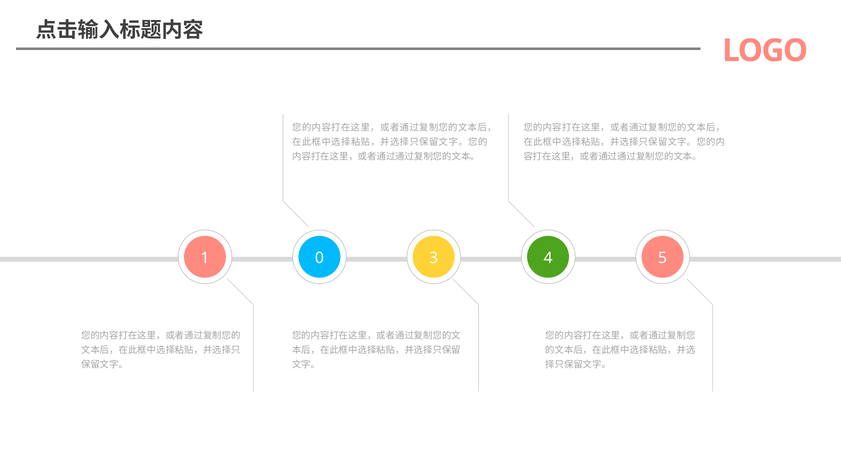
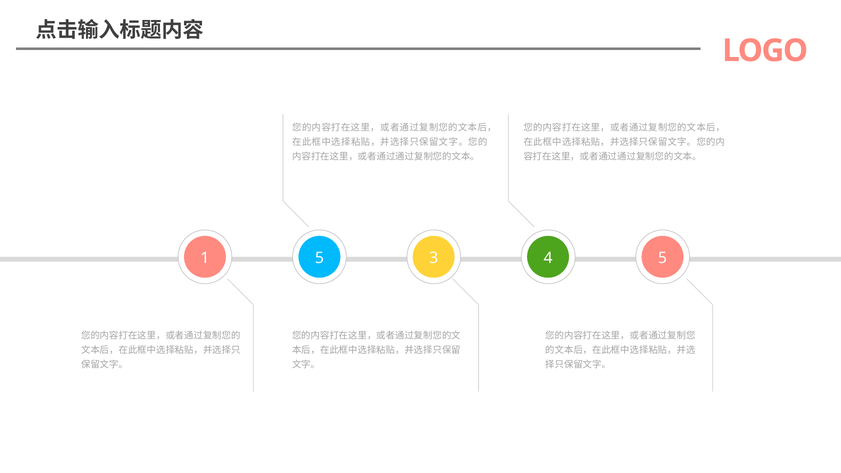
1 0: 0 -> 5 (319, 258)
